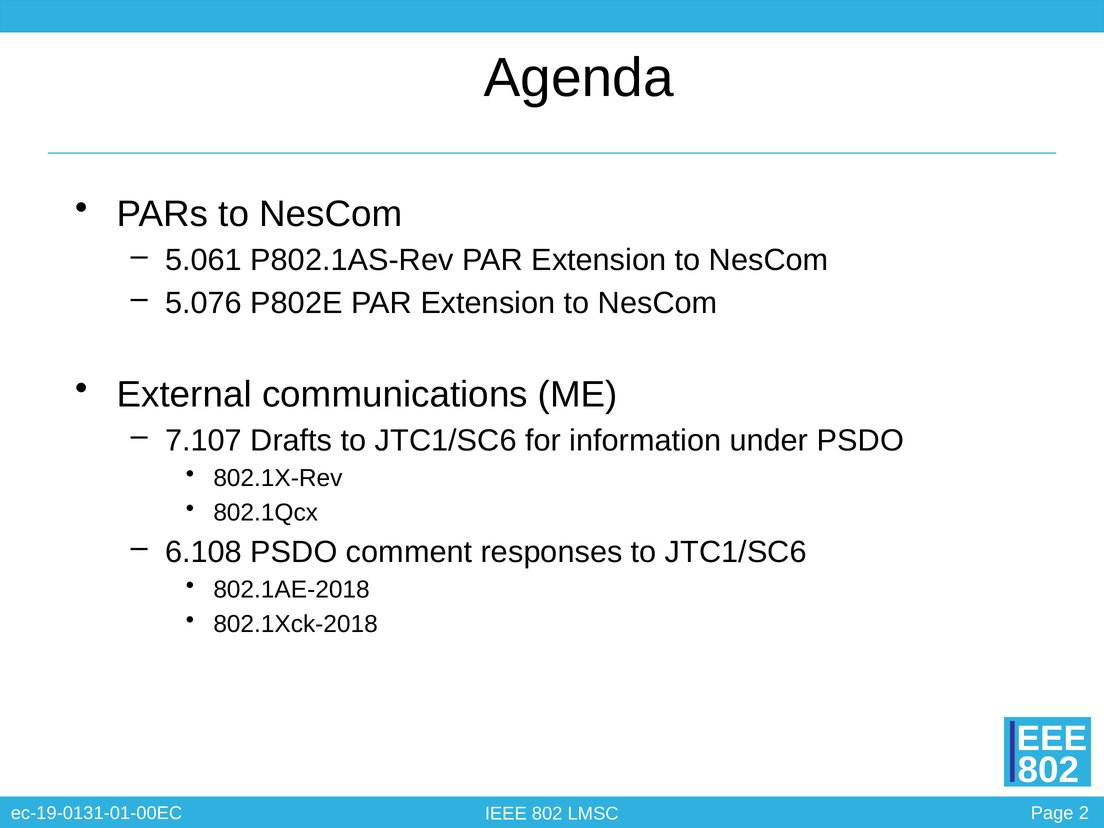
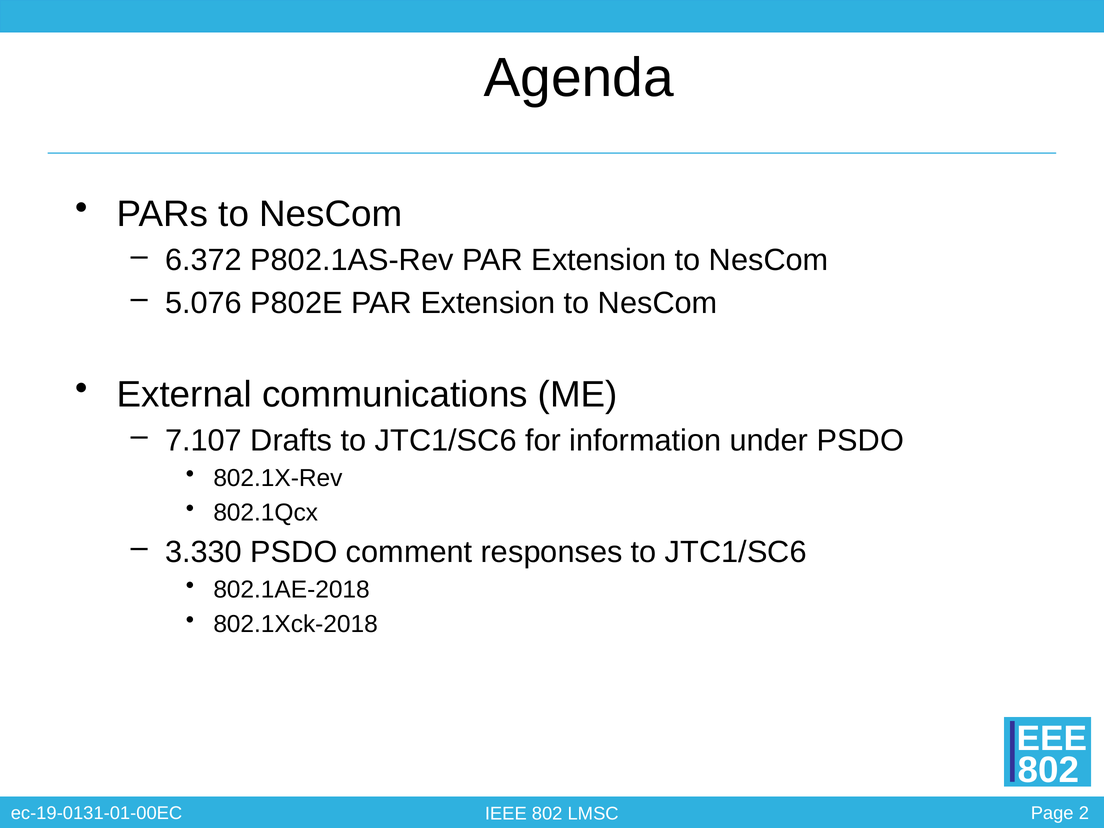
5.061: 5.061 -> 6.372 (204, 260)
6.108: 6.108 -> 3.330 (204, 552)
